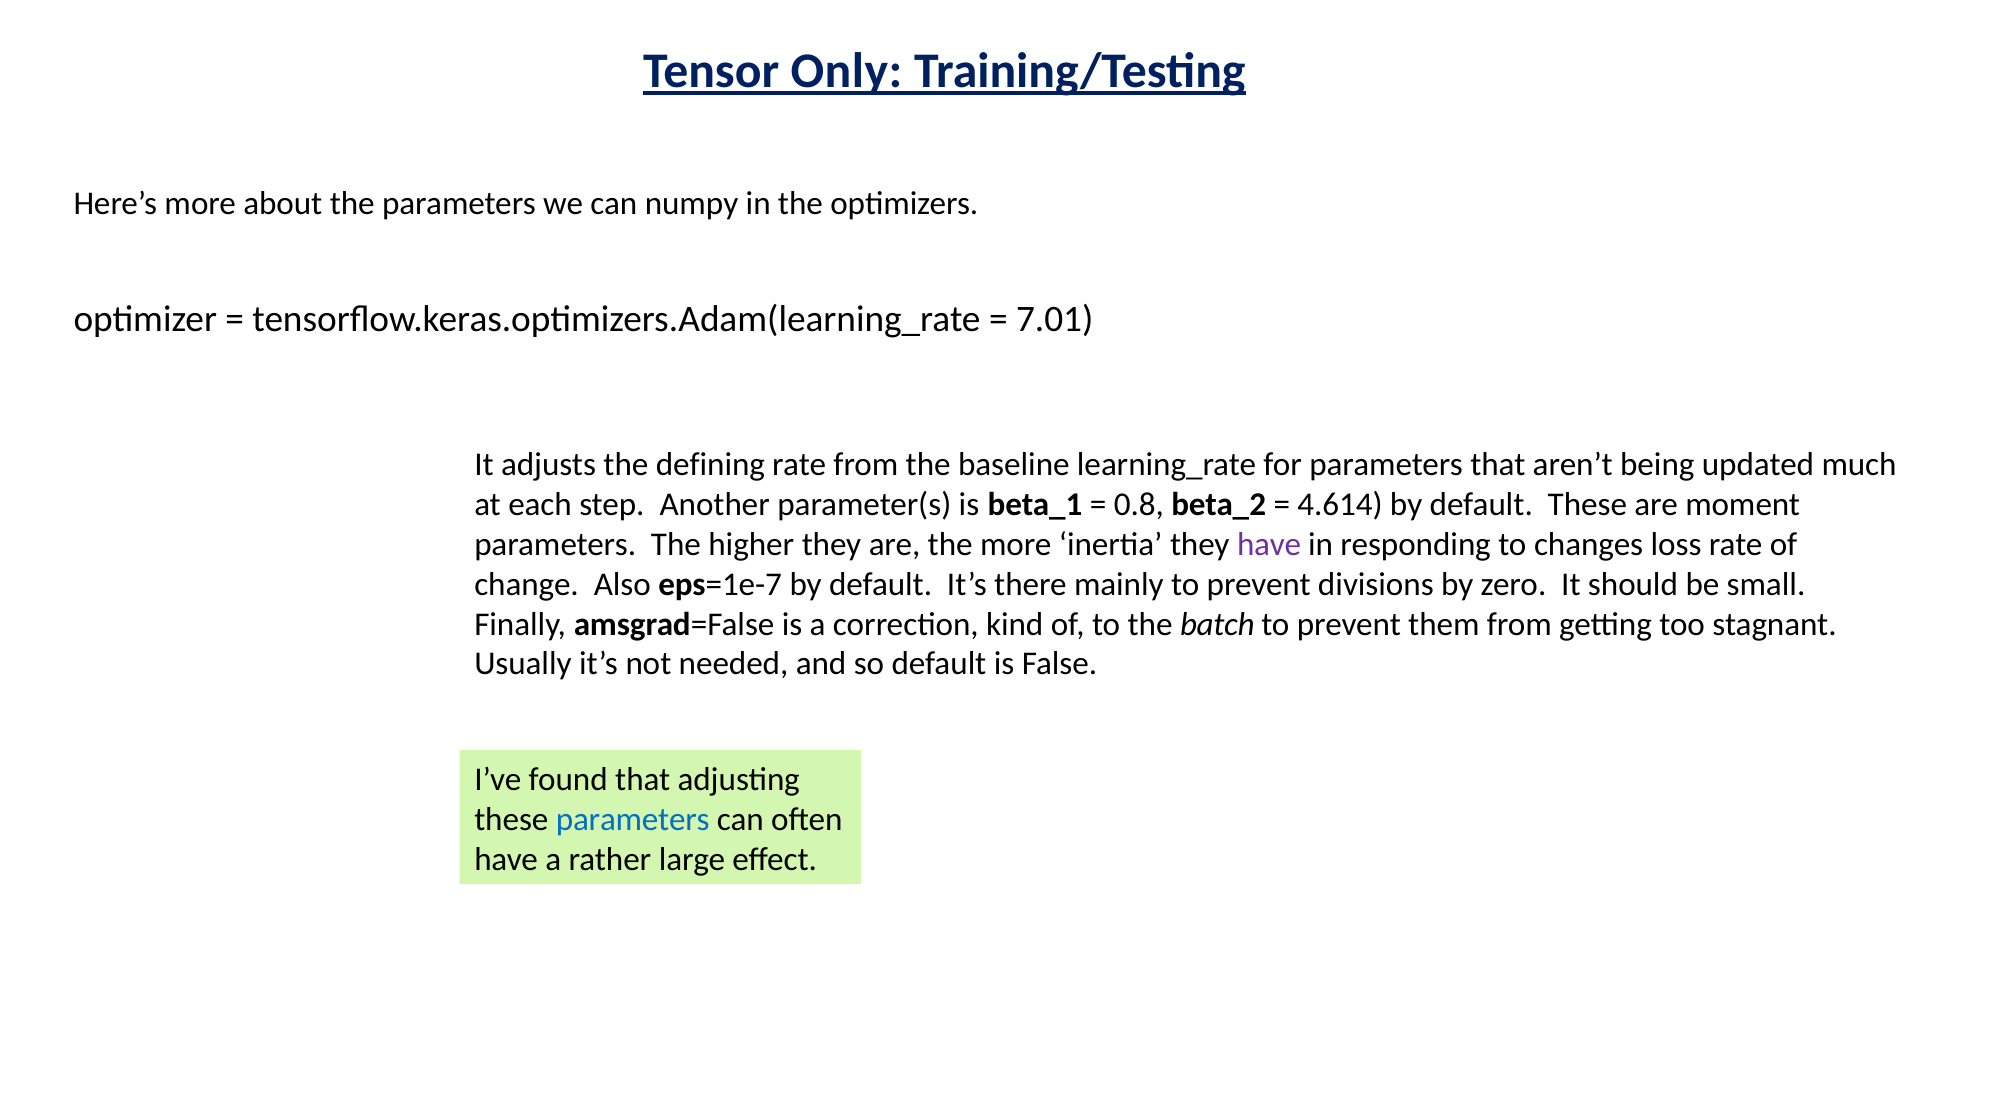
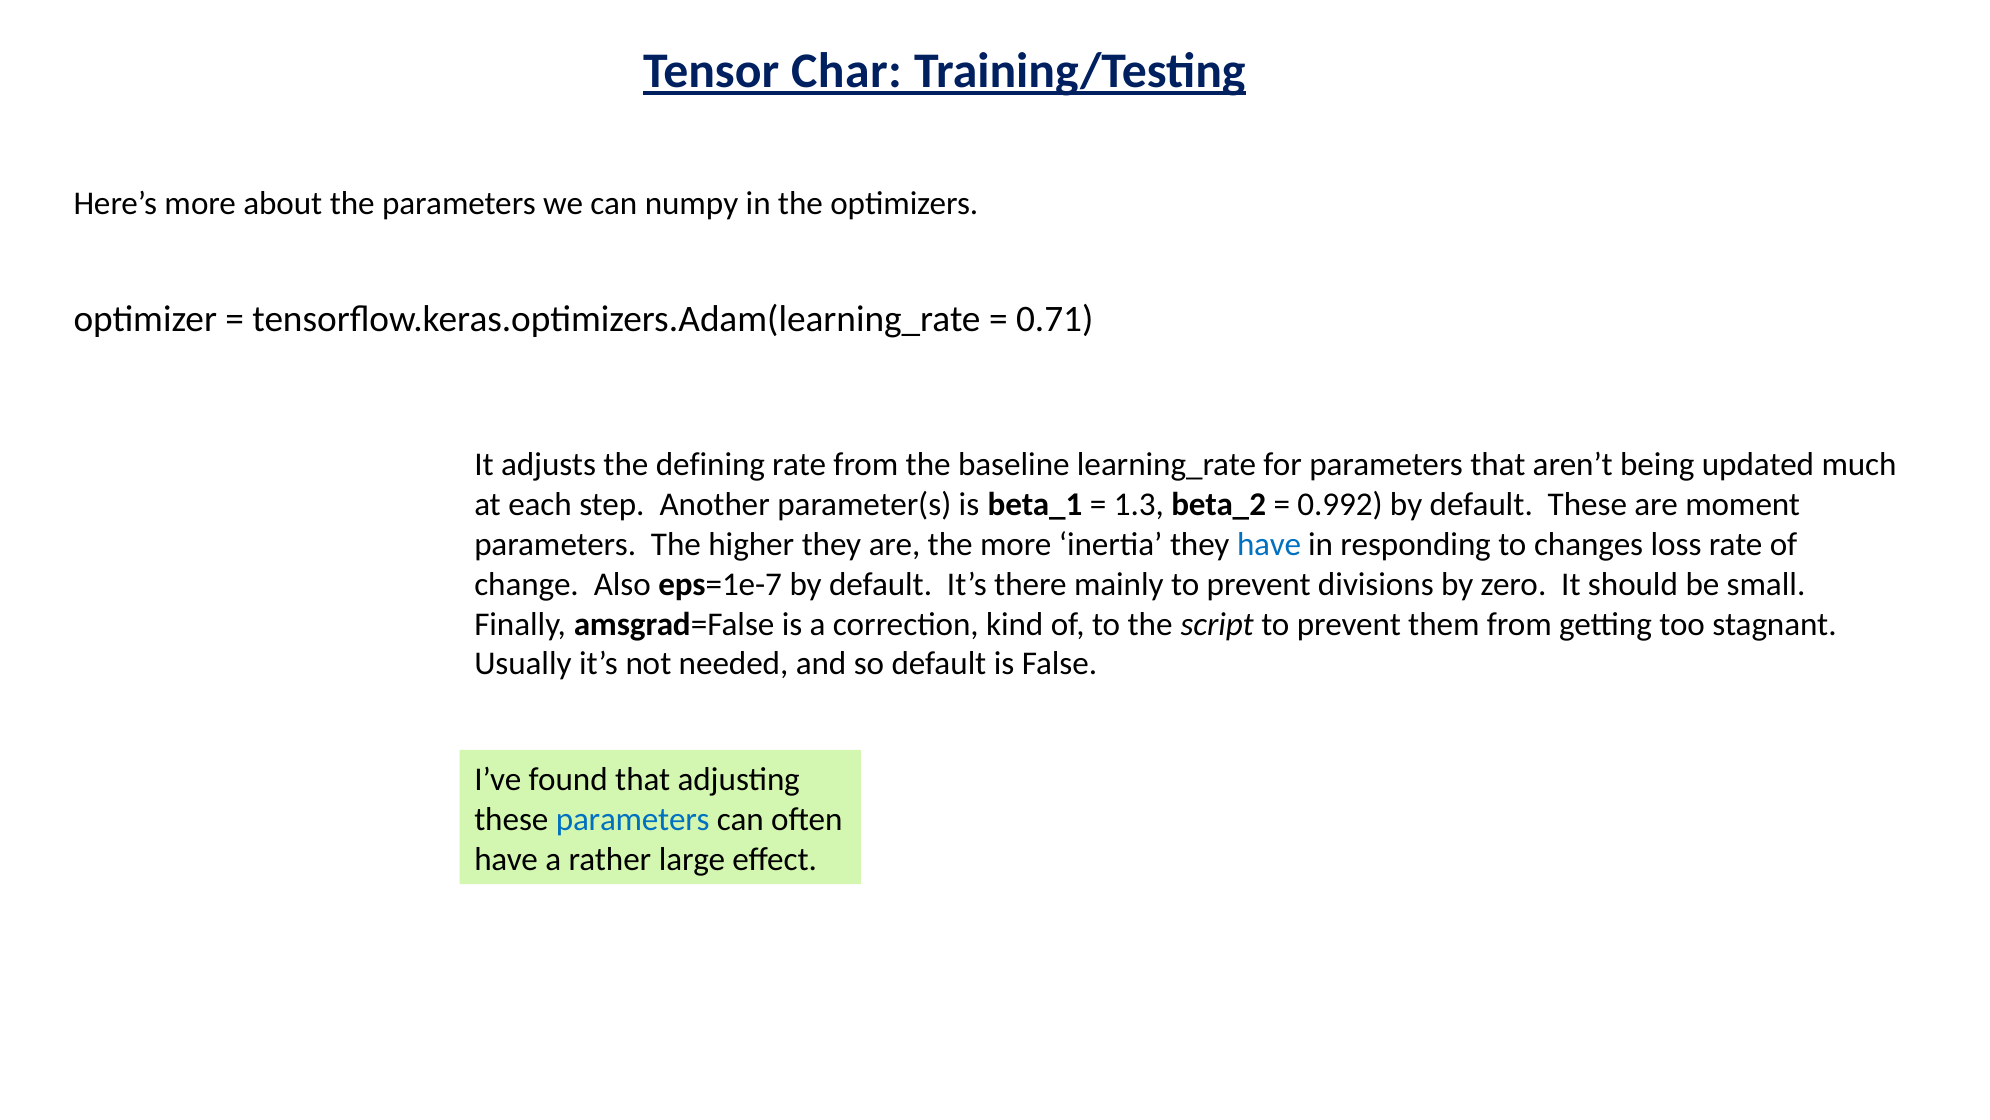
Only: Only -> Char (846, 71)
7.01: 7.01 -> 0.71 (1055, 319)
0.8: 0.8 -> 1.3 (1139, 505)
4.614: 4.614 -> 0.992 (1340, 505)
have colour: purple -> blue (1269, 544)
batch: batch -> script (1217, 624)
